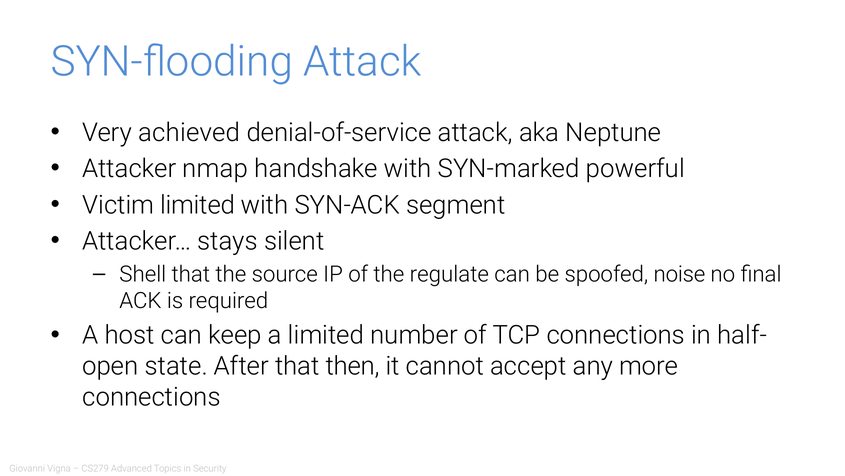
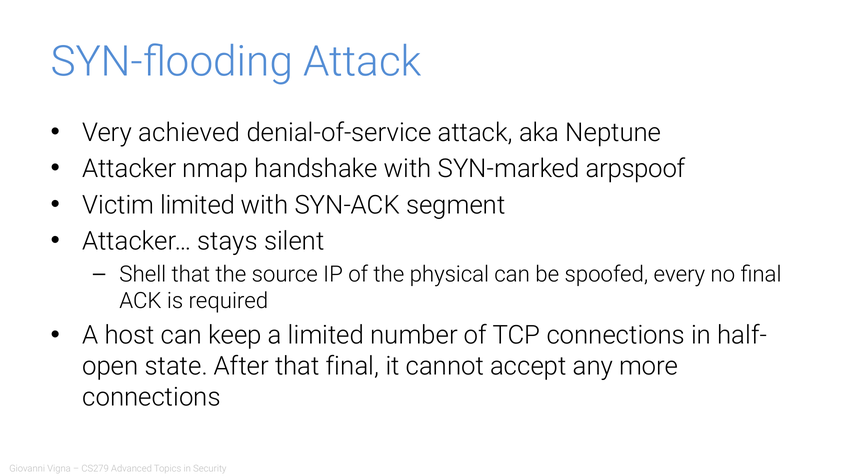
powerful: powerful -> arpspoof (635, 169)
regulate: regulate -> physical (449, 274)
noise: noise -> every (679, 274)
that then: then -> final (353, 366)
